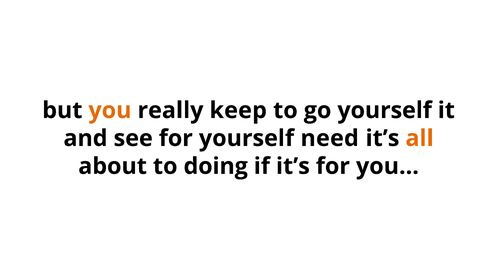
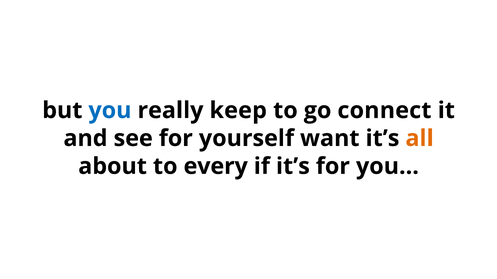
you colour: orange -> blue (110, 111)
go yourself: yourself -> connect (384, 111)
need: need -> want (330, 139)
doing: doing -> every (216, 167)
